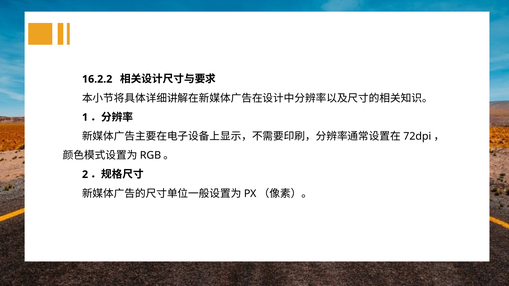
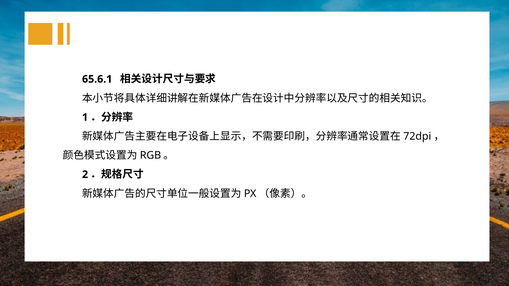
16.2.2: 16.2.2 -> 65.6.1 (97, 79)
